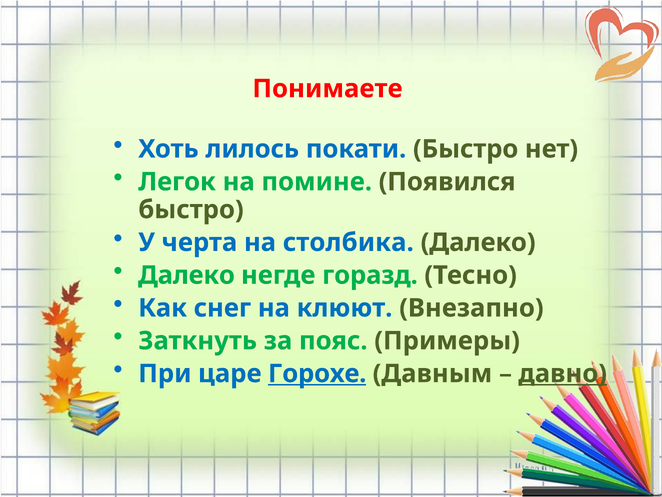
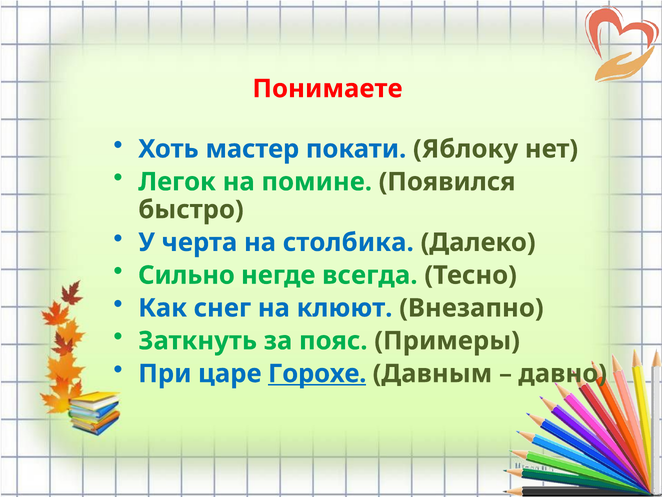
лилось: лилось -> мастер (252, 149)
покати Быстро: Быстро -> Яблоку (466, 149)
Далеко: Далеко -> Сильно (186, 275)
горазд: горазд -> всегда (370, 275)
давно underline: present -> none (563, 373)
